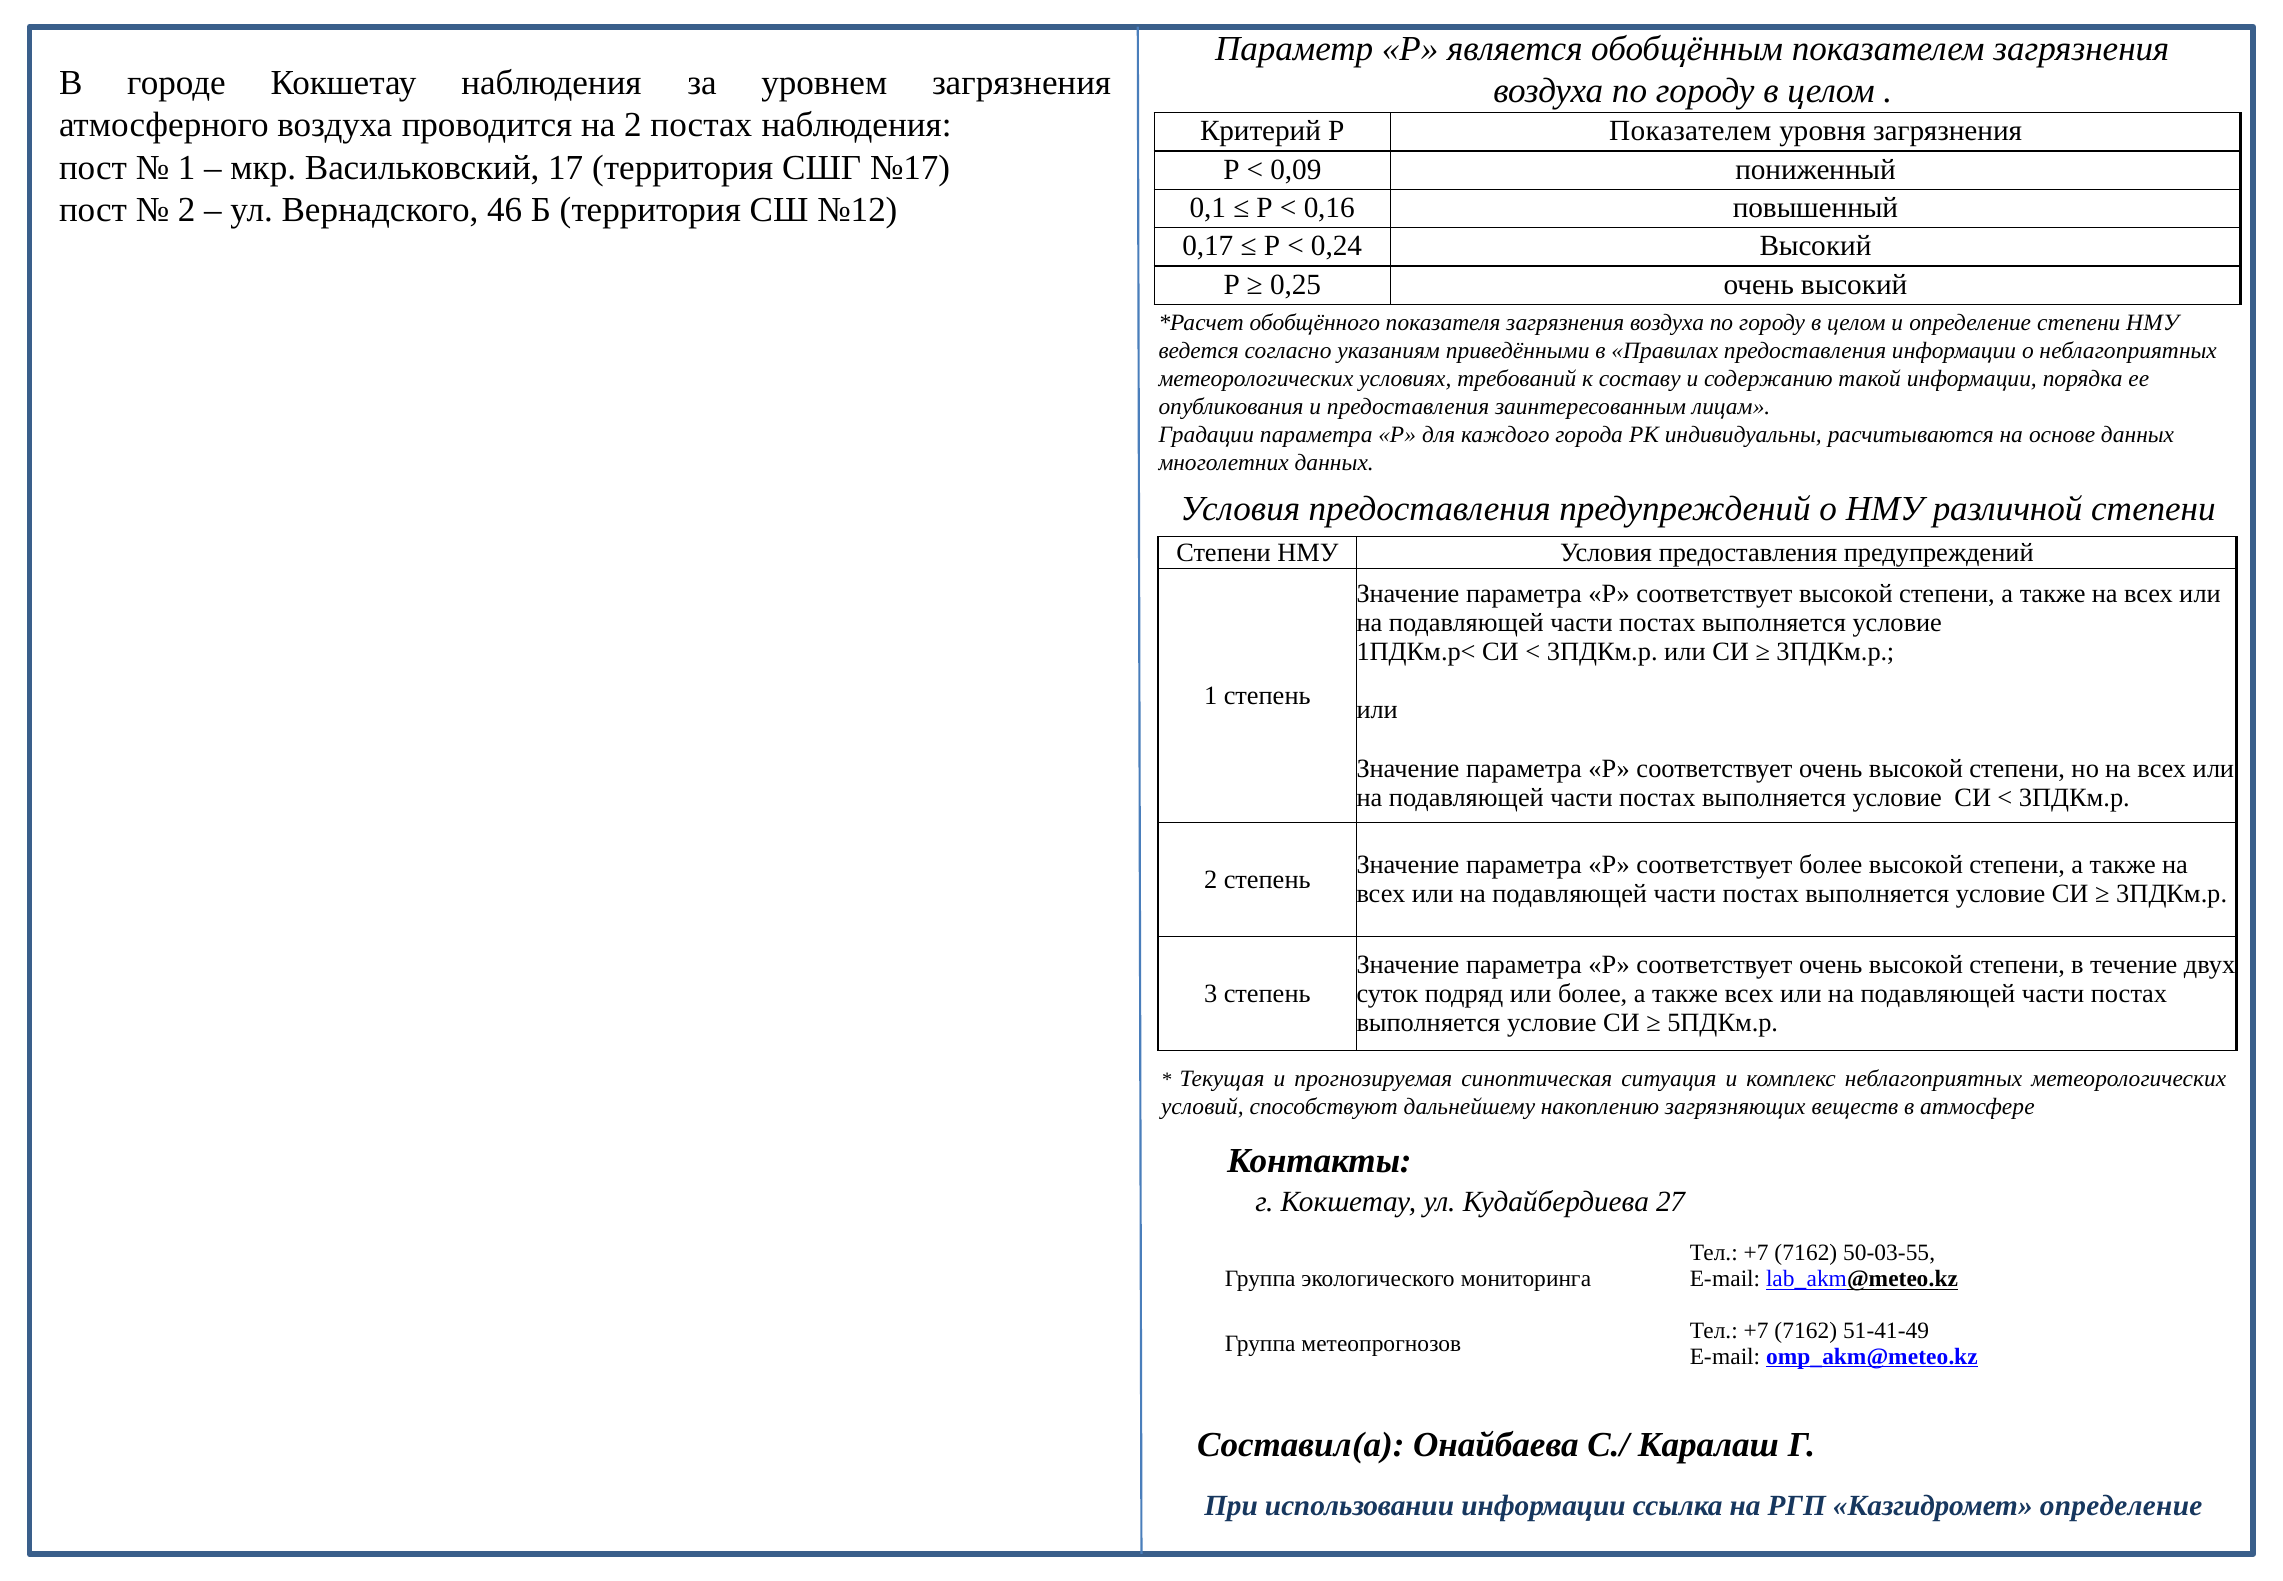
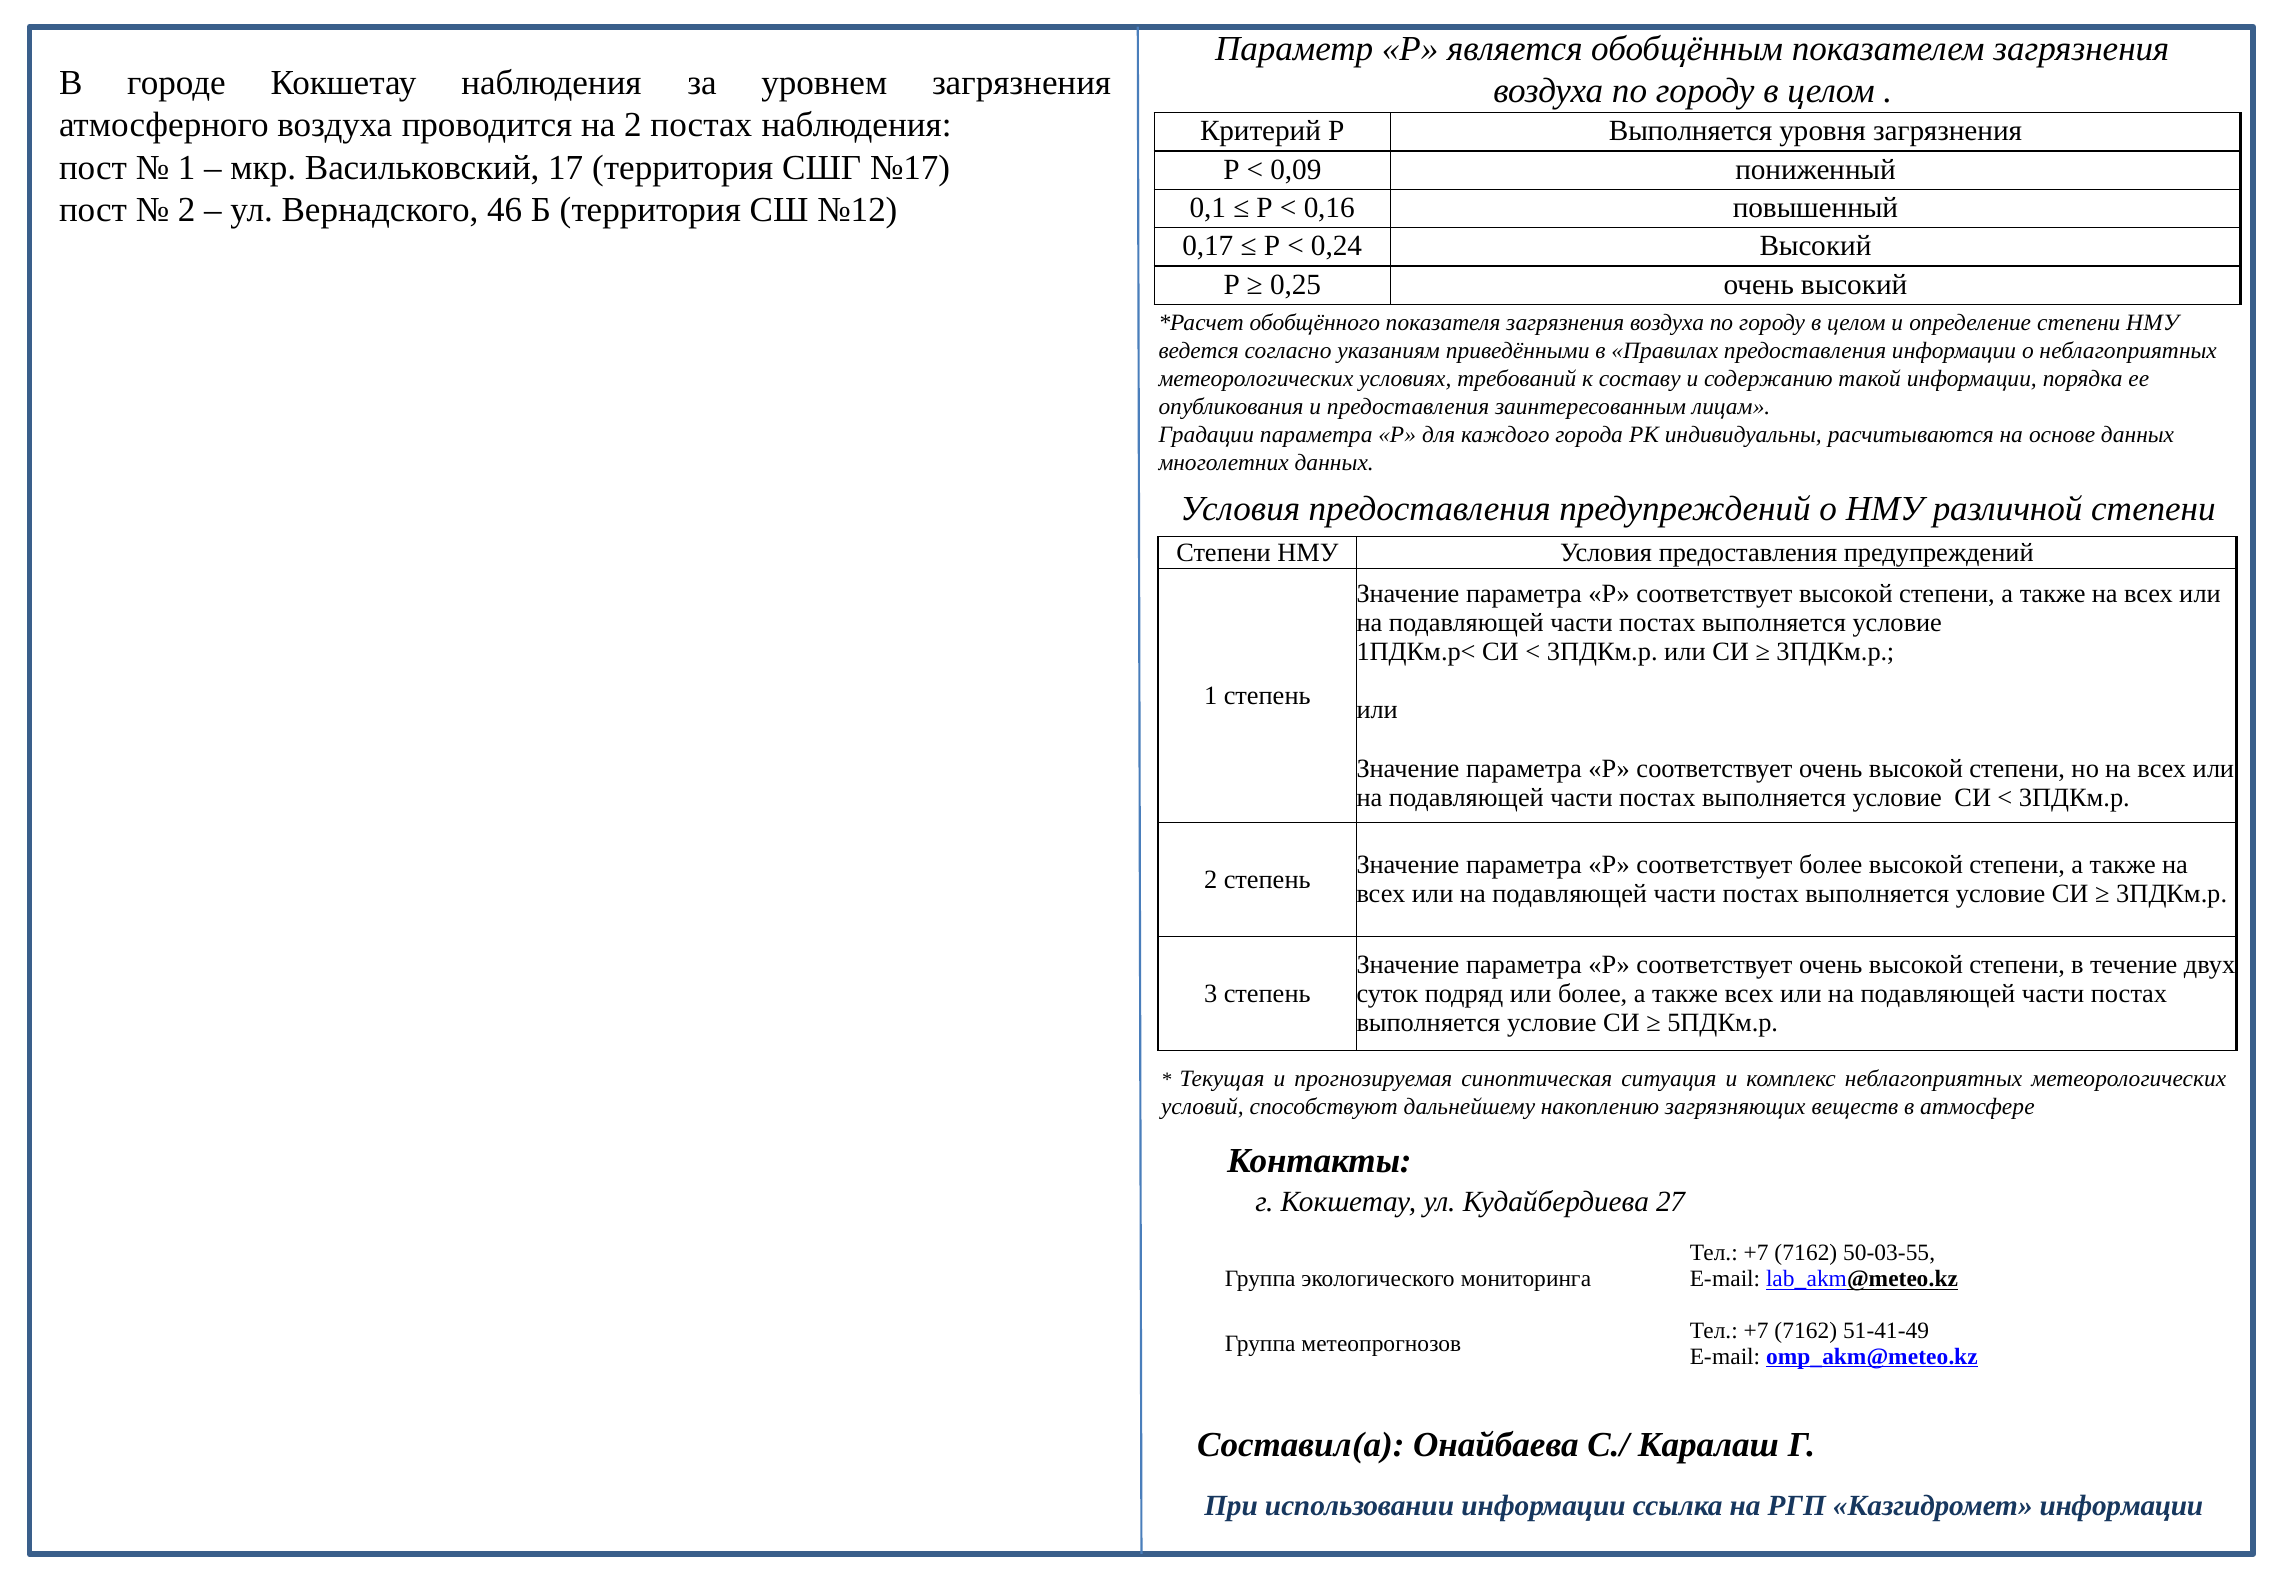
Р Показателем: Показателем -> Выполняется (1691, 131)
Казгидромет определение: определение -> информации (2121, 1505)
